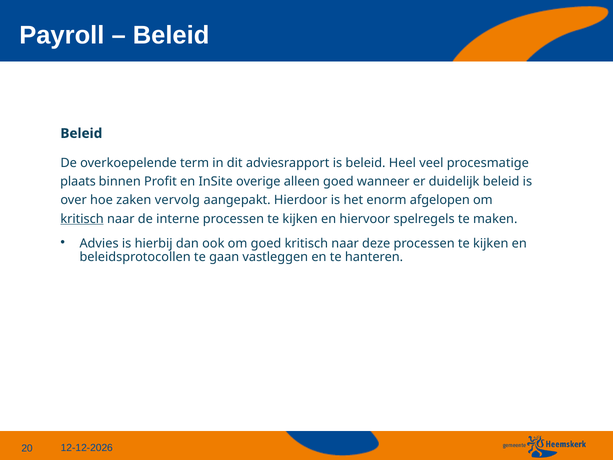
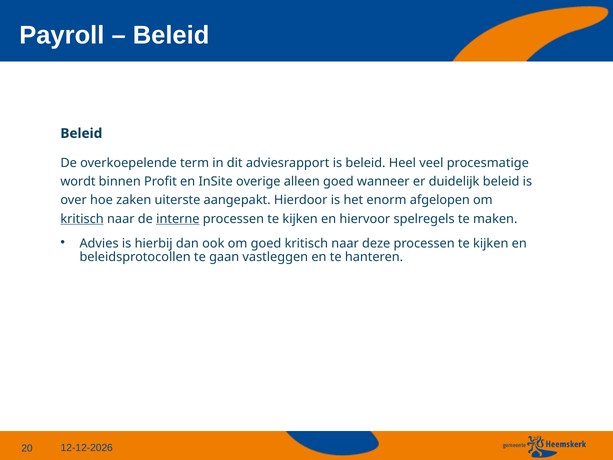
plaats: plaats -> wordt (78, 181)
vervolg: vervolg -> uiterste (177, 200)
interne underline: none -> present (178, 219)
